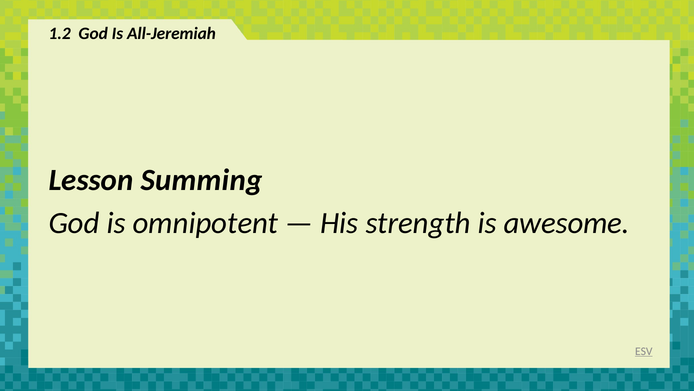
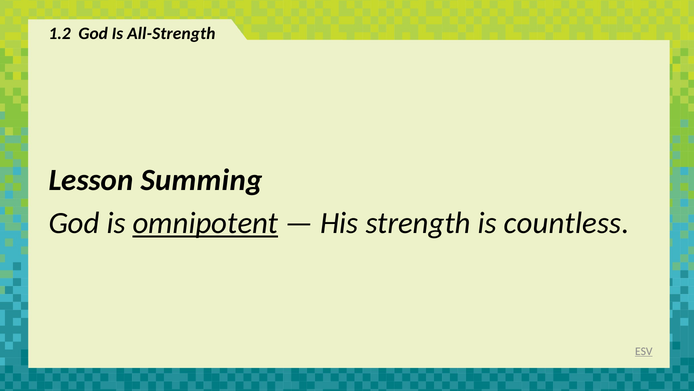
All-Jeremiah: All-Jeremiah -> All-Strength (171, 34)
omnipotent underline: none -> present (205, 223)
awesome: awesome -> countless (567, 223)
